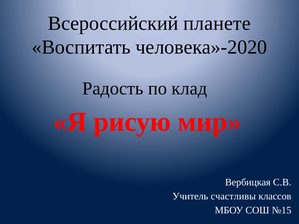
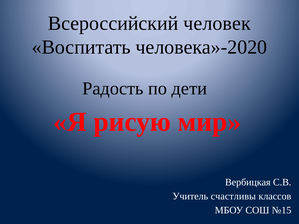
планете: планете -> человек (217, 23)
клад: клад -> дети (189, 89)
